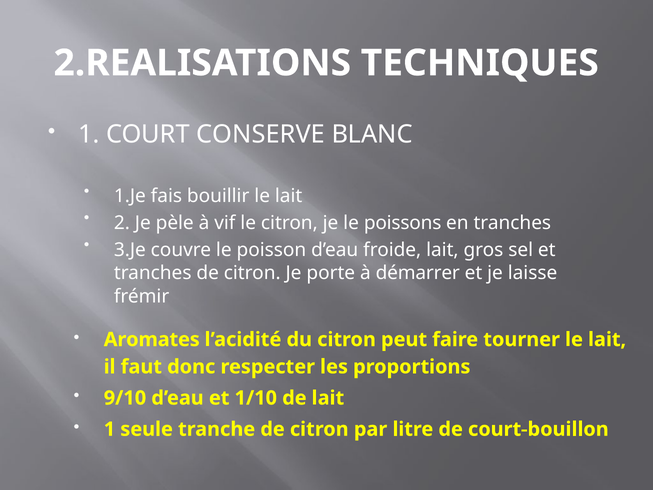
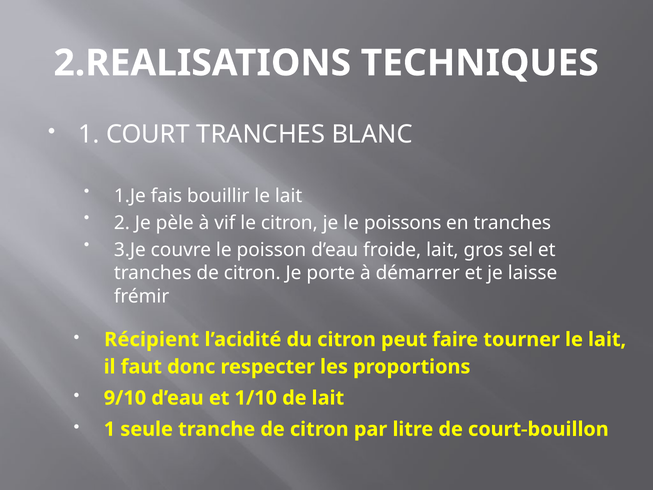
COURT CONSERVE: CONSERVE -> TRANCHES (261, 135)
Aromates: Aromates -> Récipient (152, 339)
